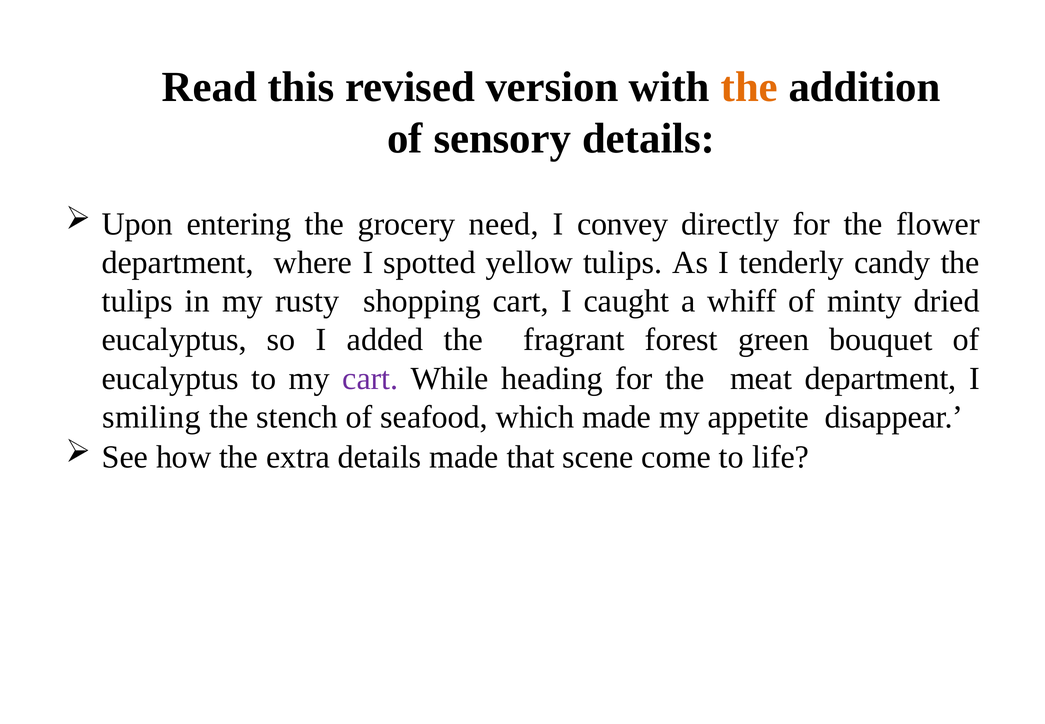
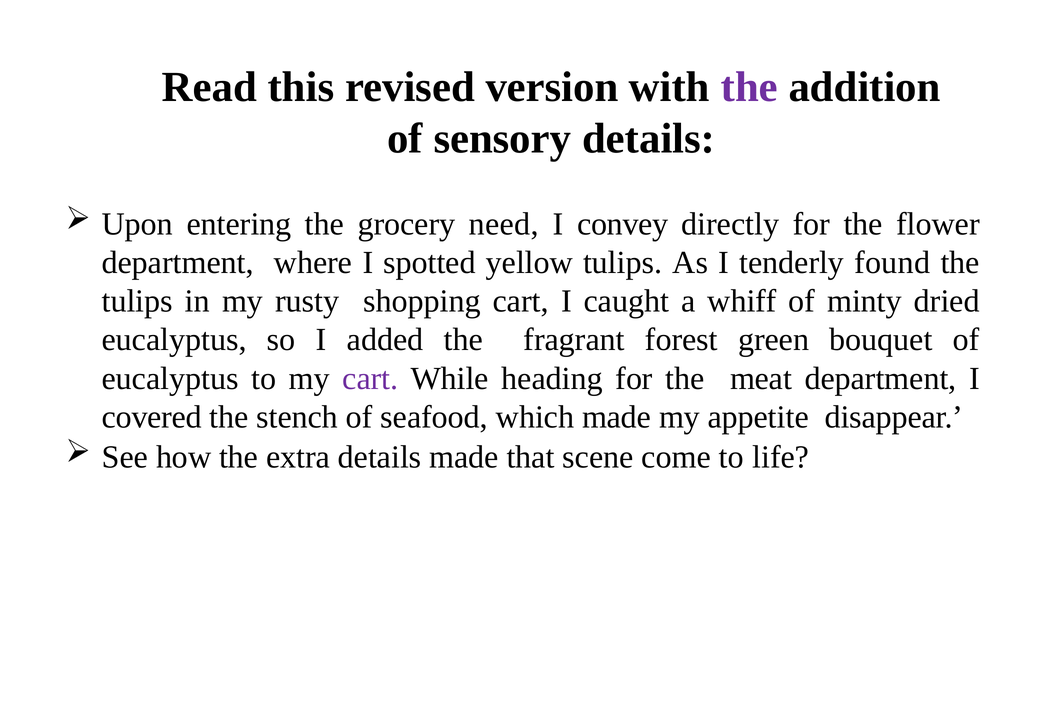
the colour: orange -> purple (749, 87)
candy: candy -> found (892, 262)
smiling: smiling -> covered (152, 417)
